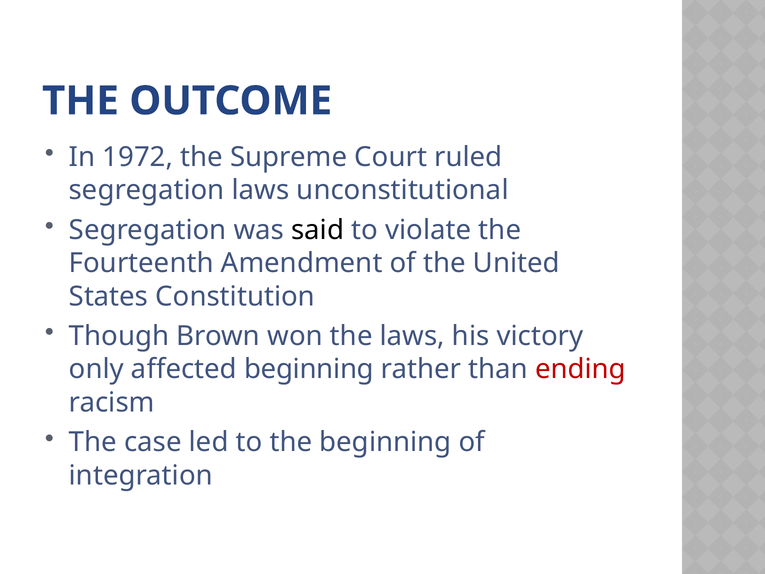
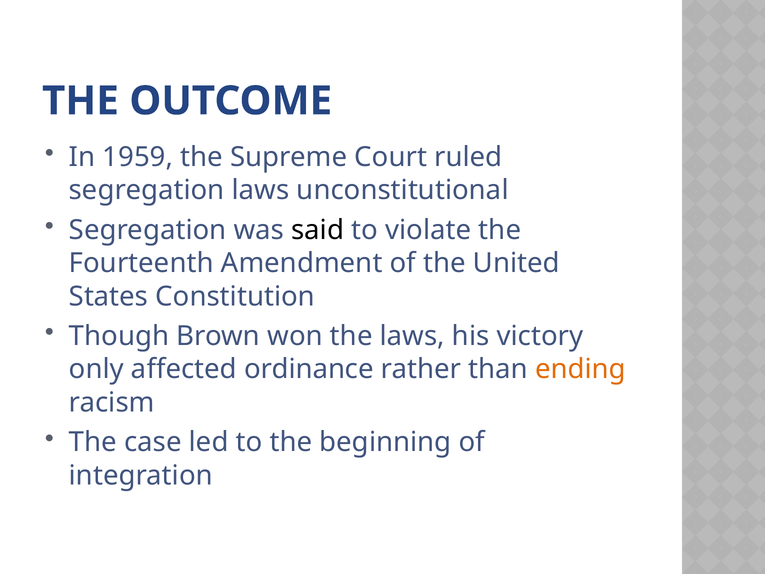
1972: 1972 -> 1959 (138, 157)
affected beginning: beginning -> ordinance (309, 369)
ending colour: red -> orange (581, 369)
